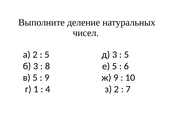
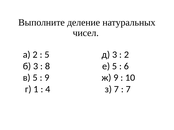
5: 5 -> 2 (126, 55)
з 2: 2 -> 7 (116, 90)
